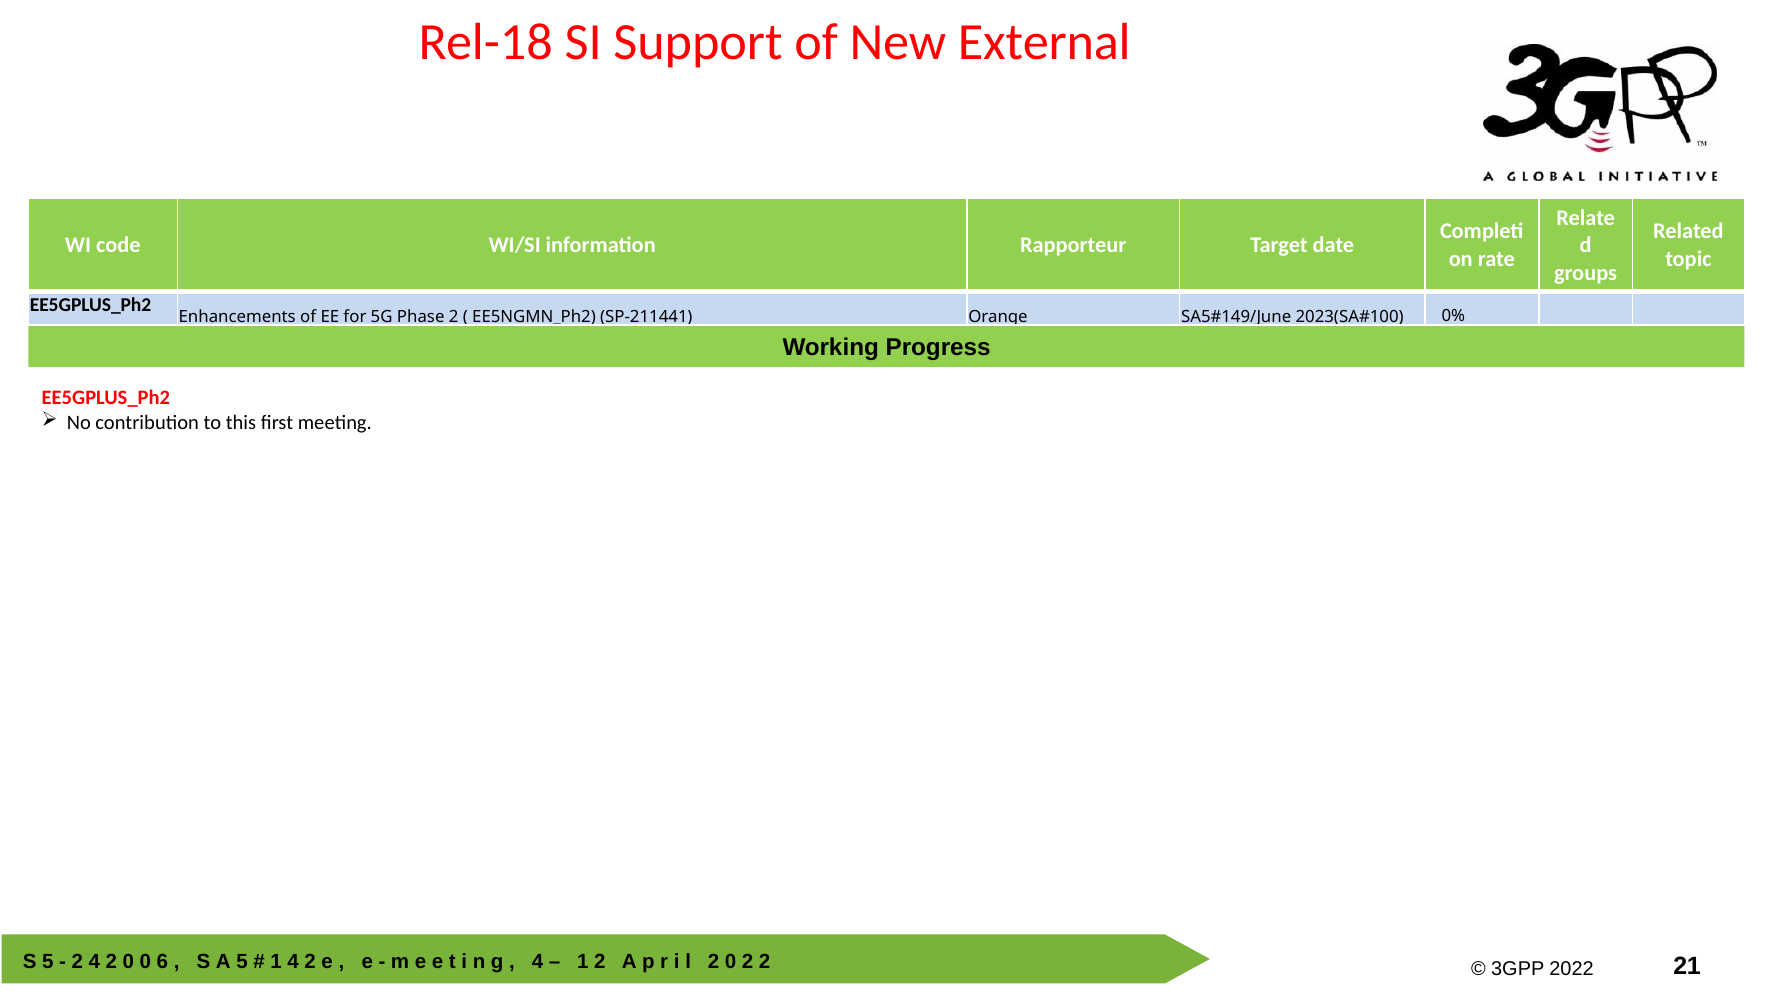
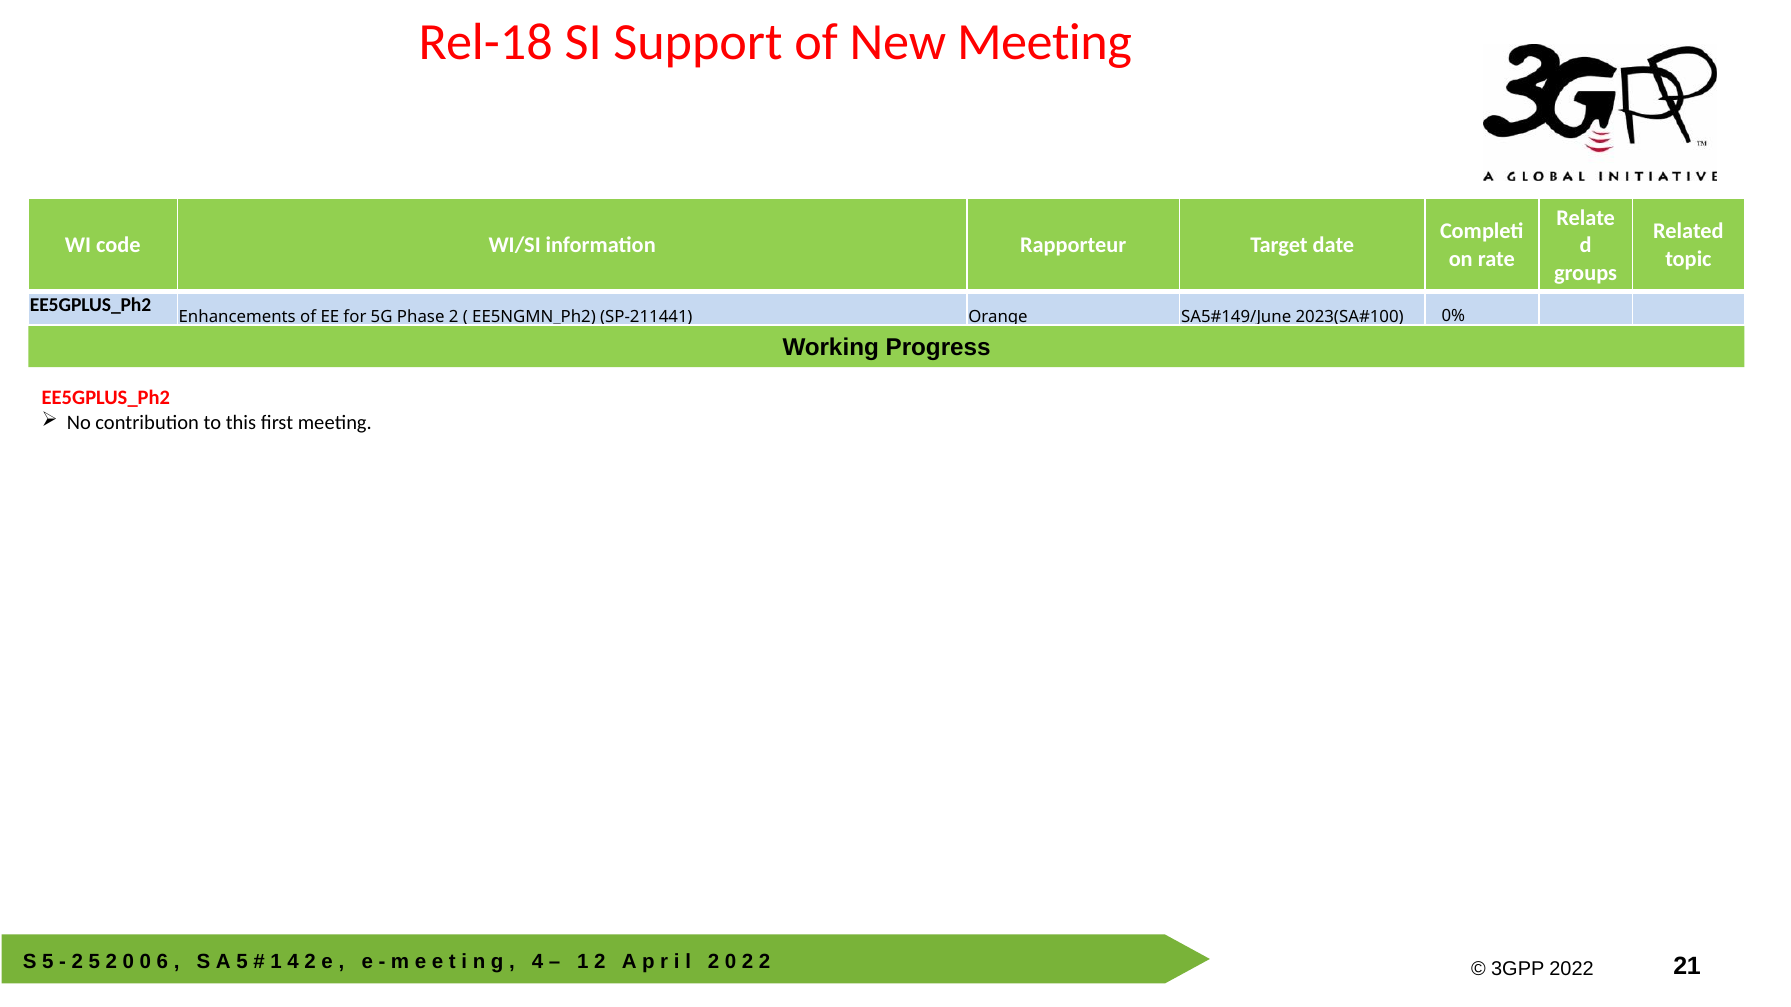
New External: External -> Meeting (1044, 42)
2 4: 4 -> 5 (94, 962)
